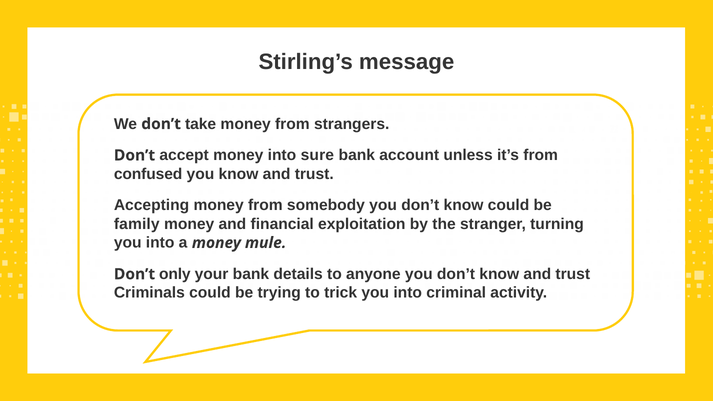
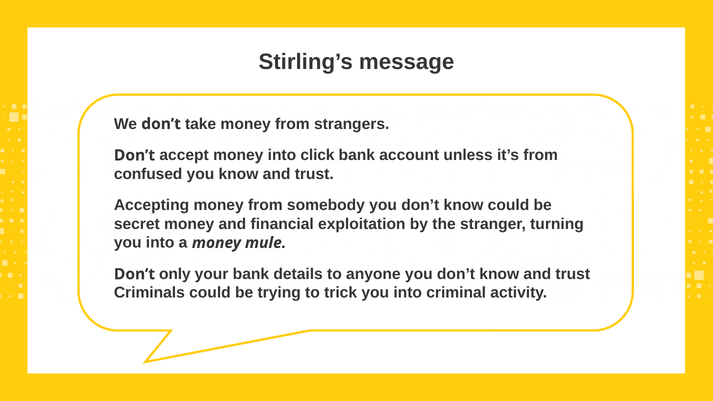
sure: sure -> click (317, 155)
family: family -> secret (137, 224)
